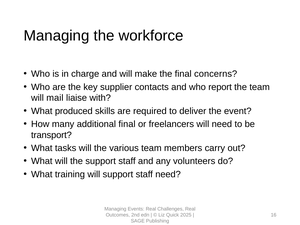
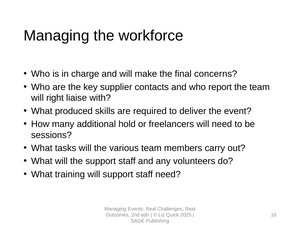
mail: mail -> right (55, 98)
additional final: final -> hold (127, 124)
transport: transport -> sessions (51, 135)
